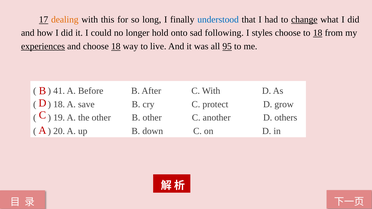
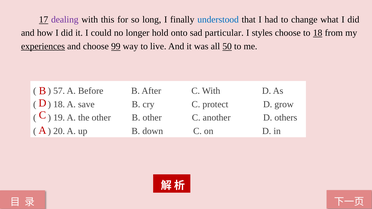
dealing colour: orange -> purple (65, 20)
change underline: present -> none (304, 20)
following: following -> particular (224, 33)
choose 18: 18 -> 99 (116, 46)
95: 95 -> 50 (227, 46)
41: 41 -> 57 (59, 91)
